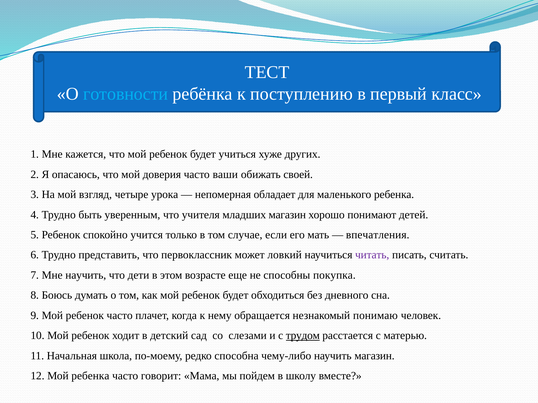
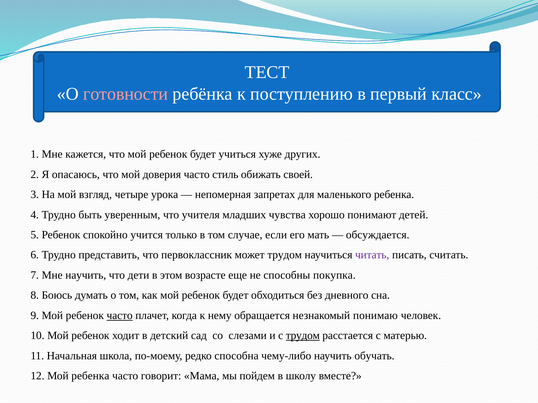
готовности colour: light blue -> pink (126, 94)
ваши: ваши -> стиль (225, 175)
обладает: обладает -> запретах (274, 195)
младших магазин: магазин -> чувства (287, 215)
впечатления: впечатления -> обсуждается (378, 235)
может ловкий: ловкий -> трудом (285, 255)
часто underline: none -> present (120, 316)
научить магазин: магазин -> обучать (374, 356)
